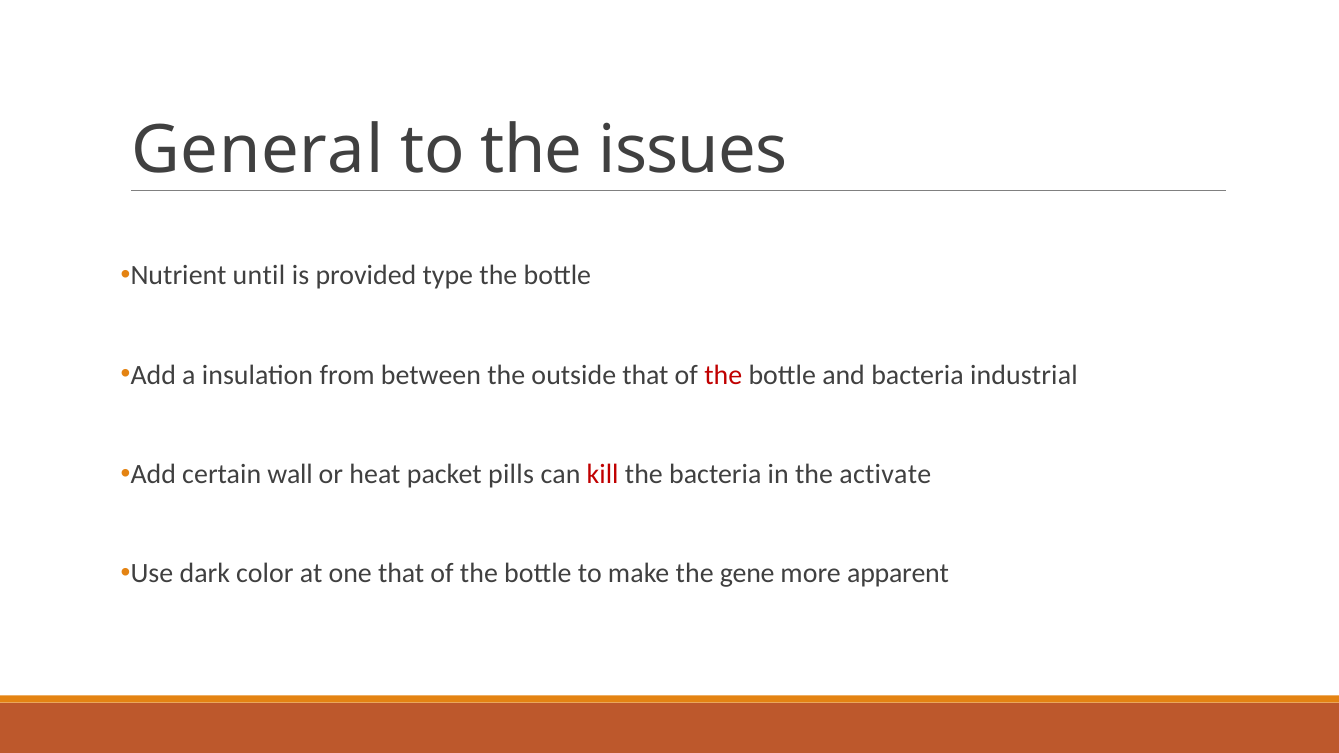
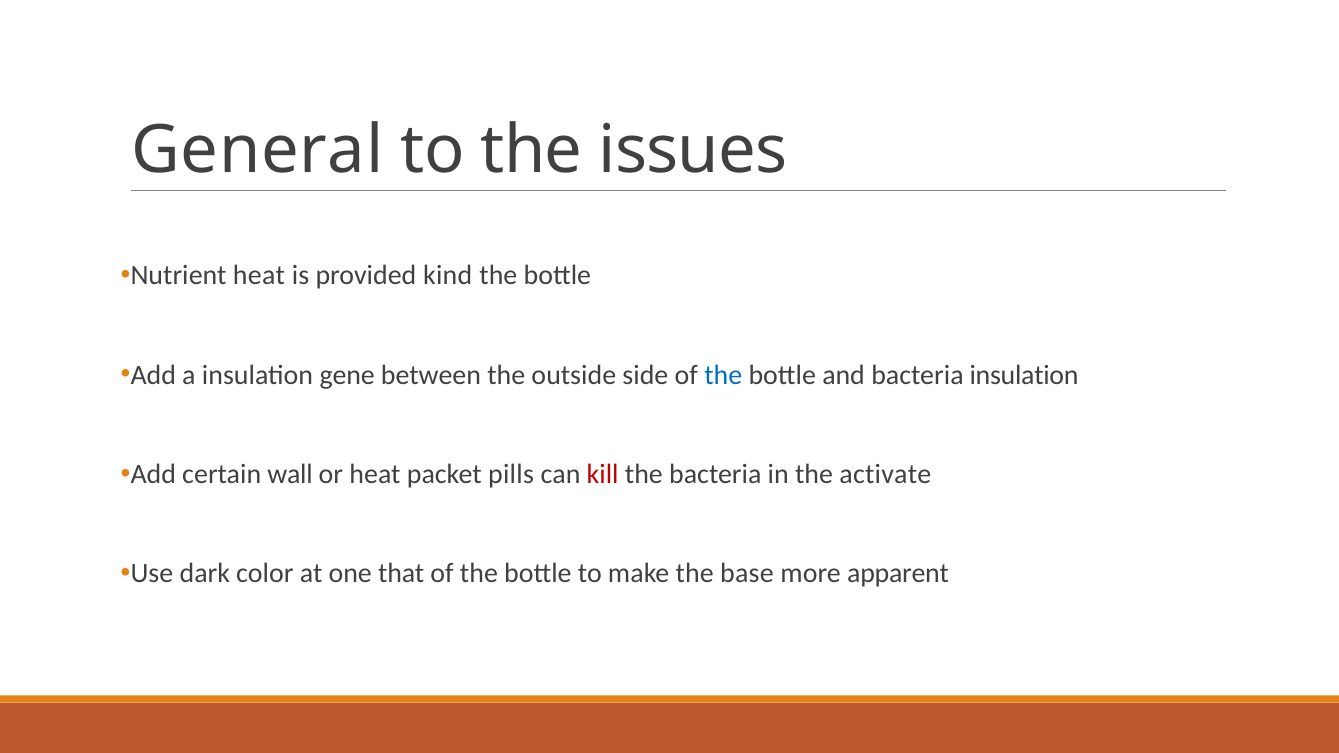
Nutrient until: until -> heat (259, 276)
type: type -> kind (448, 276)
from: from -> gene (347, 375)
outside that: that -> side (645, 375)
the colour: red -> blue (723, 375)
bacteria industrial: industrial -> insulation (1024, 375)
gene: gene -> base (747, 574)
